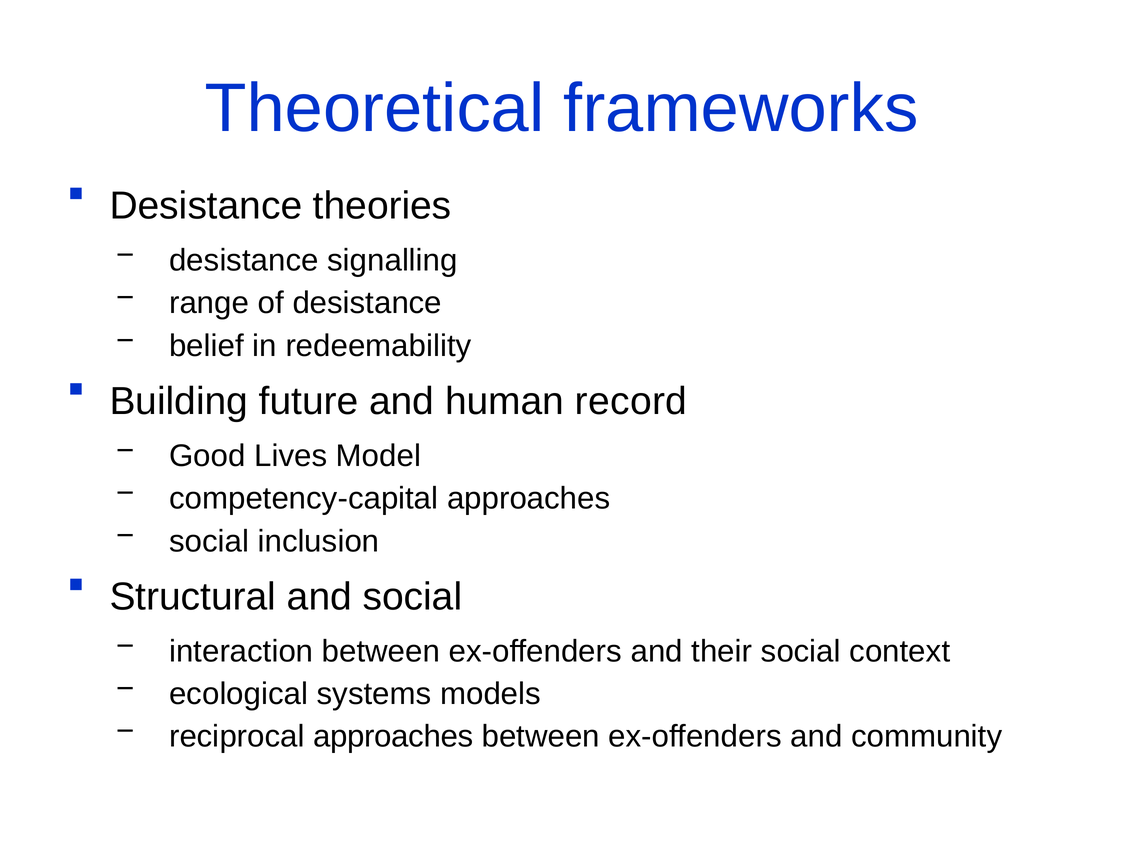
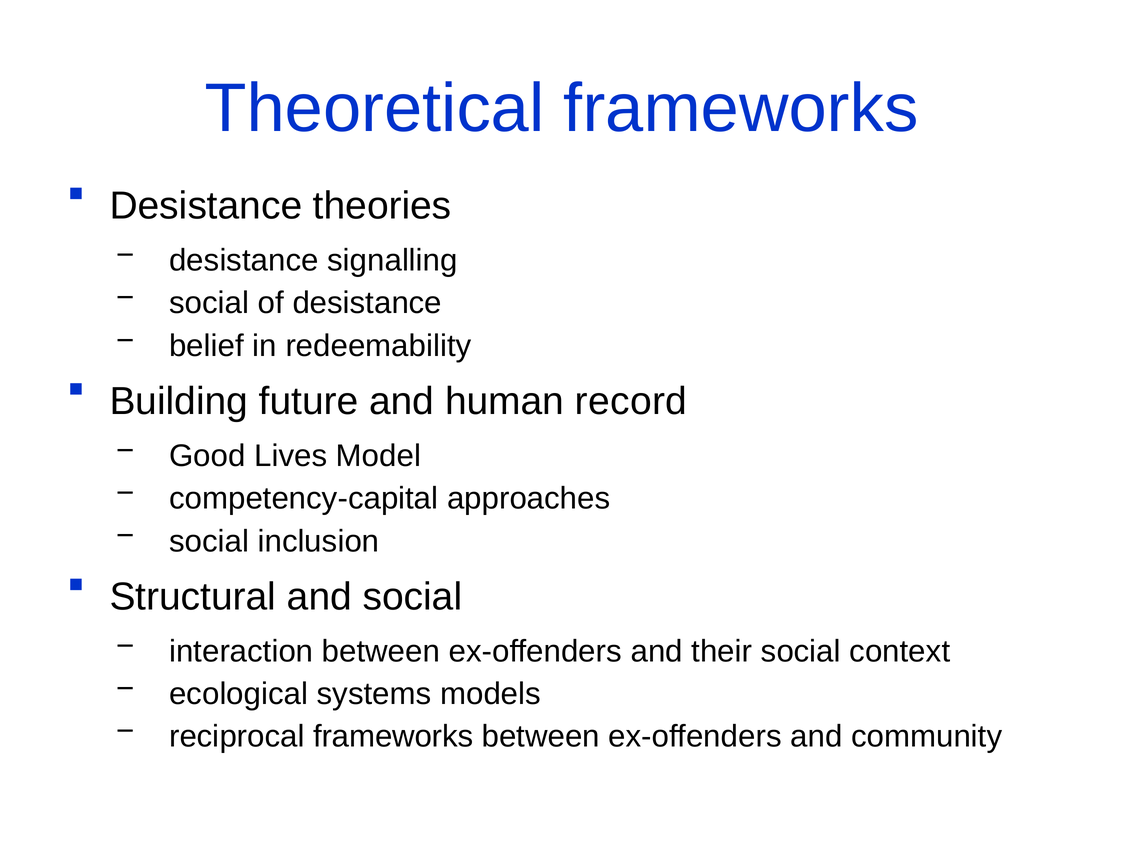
range: range -> social (209, 303)
reciprocal approaches: approaches -> frameworks (393, 737)
